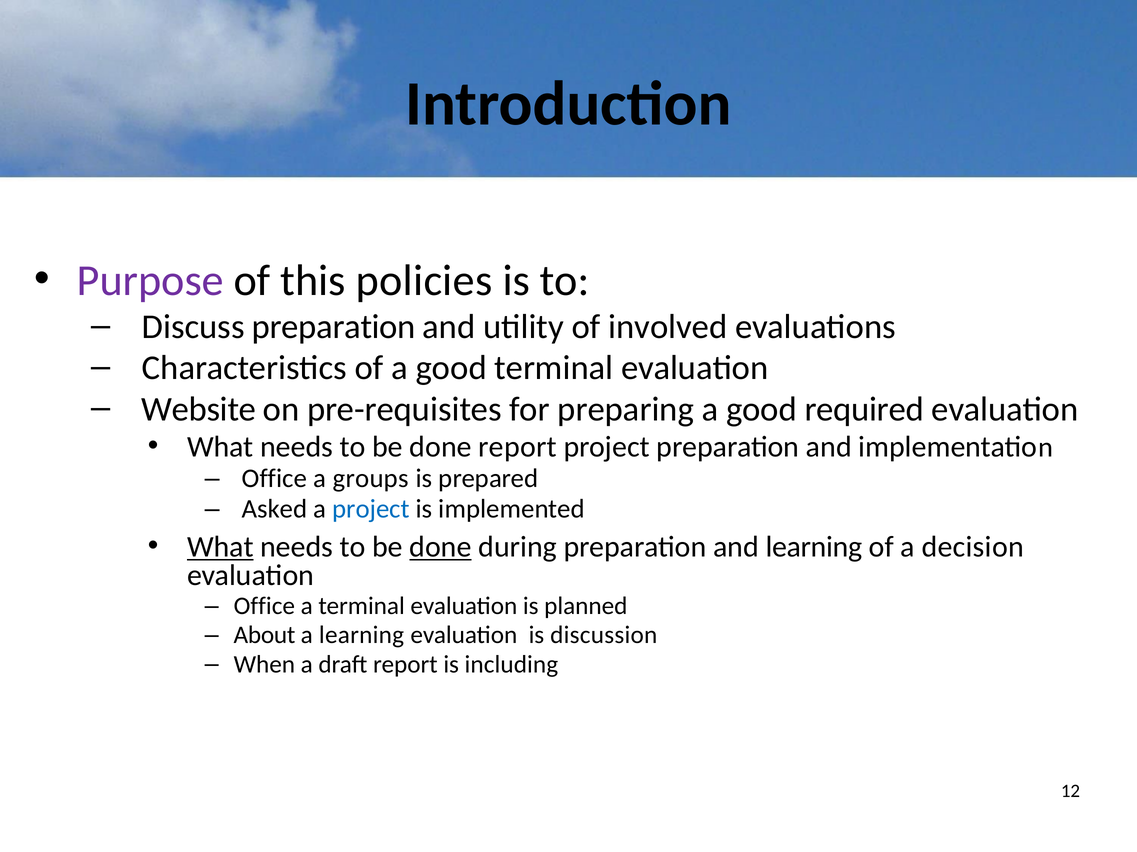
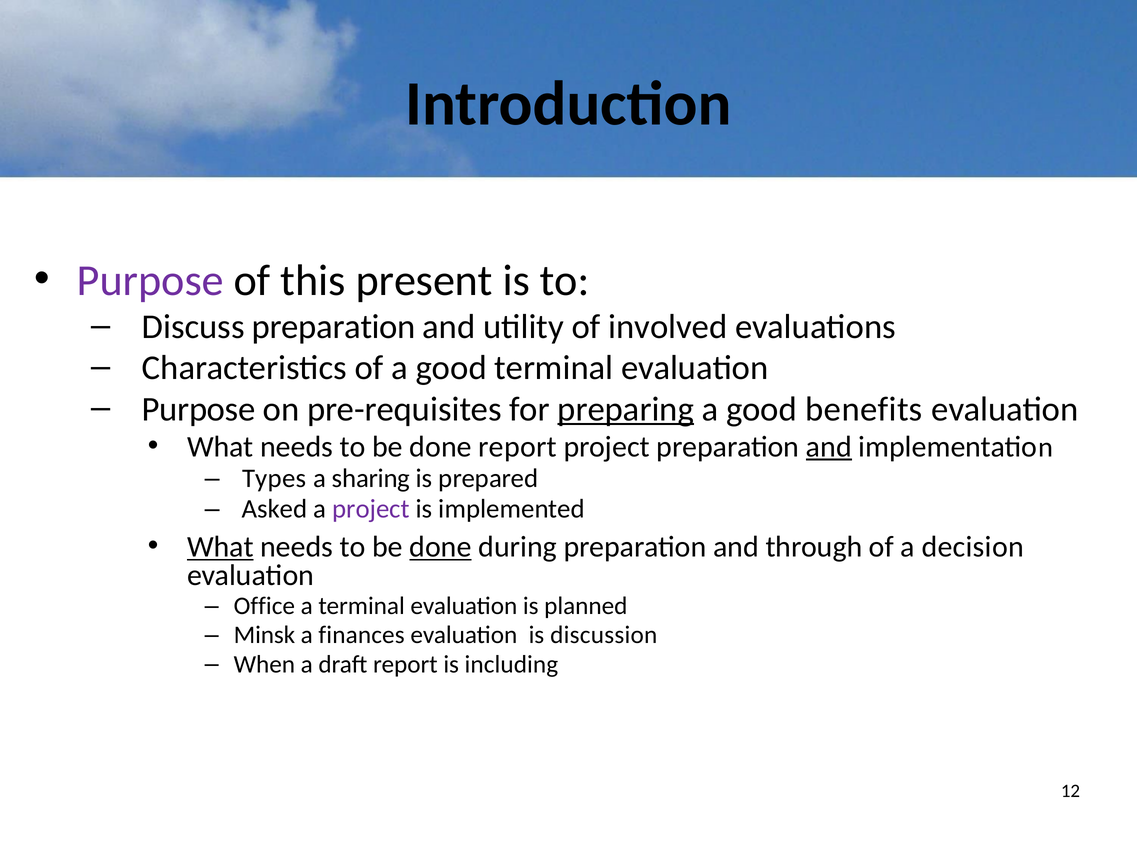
policies: policies -> present (424, 281)
Website: Website -> Purpose (199, 410)
preparing underline: none -> present (626, 410)
required: required -> benefits (864, 410)
and underline: none -> present (829, 447)
Office: Office -> Types (274, 479)
groups: groups -> sharing (371, 479)
project colour: blue -> purple (371, 510)
and learning: learning -> through (814, 547)
About: About -> Minsk (264, 636)
a learning: learning -> finances (362, 636)
